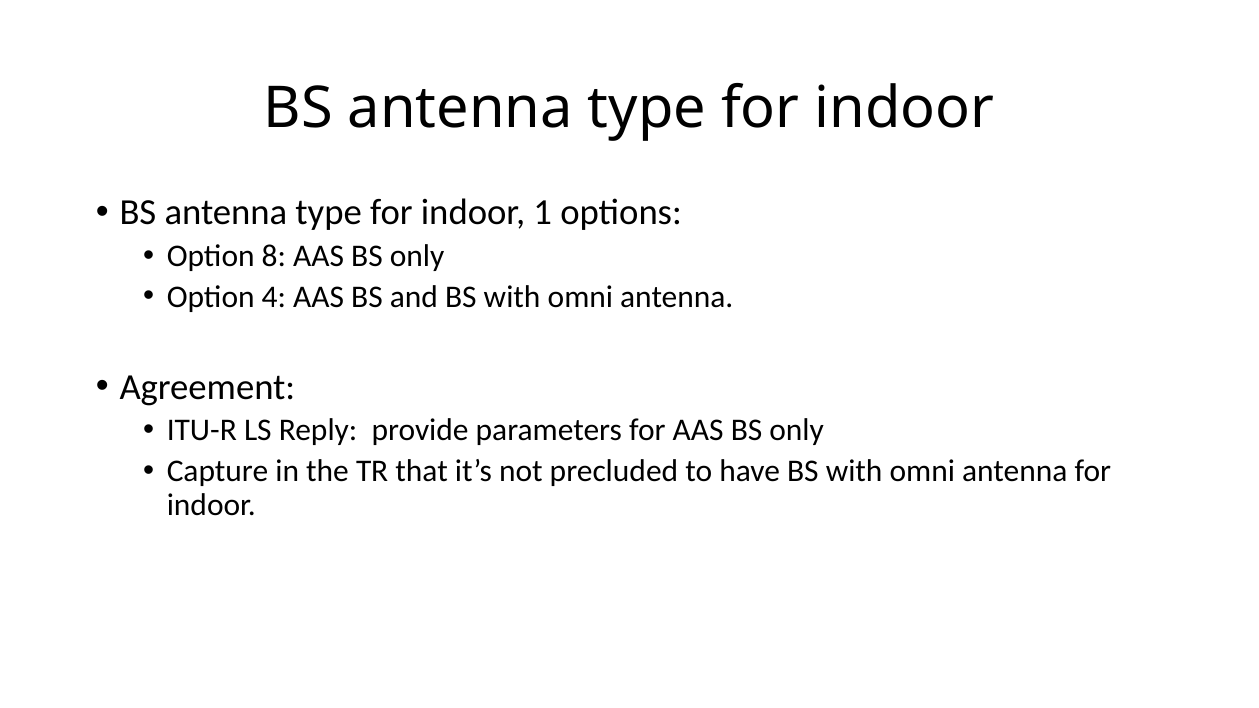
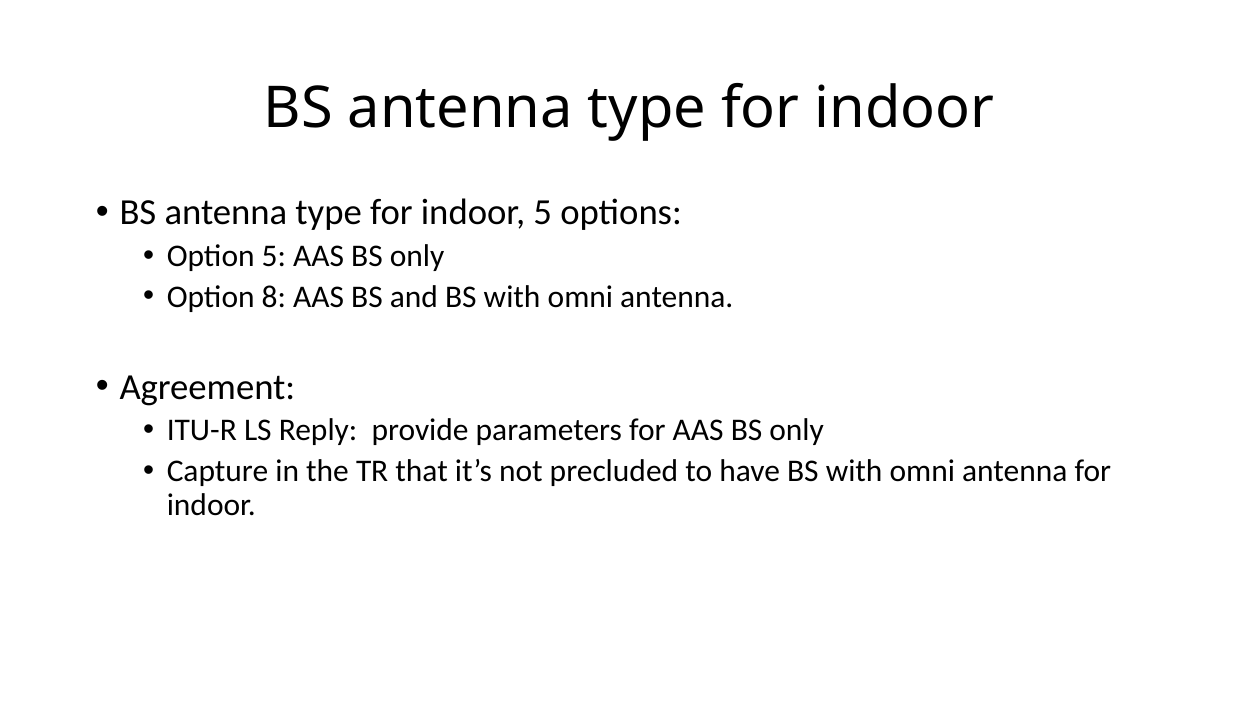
indoor 1: 1 -> 5 (543, 213)
Option 8: 8 -> 5 (274, 256)
4: 4 -> 8 (274, 297)
